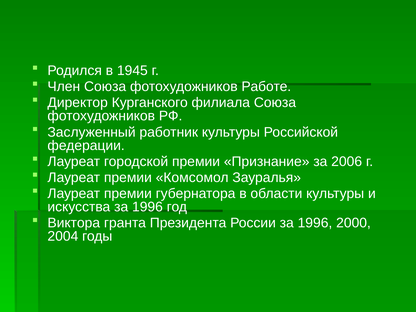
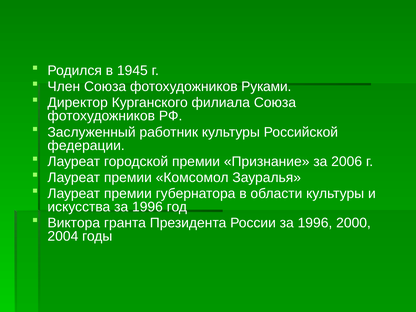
Работе: Работе -> Руками (266, 87)
